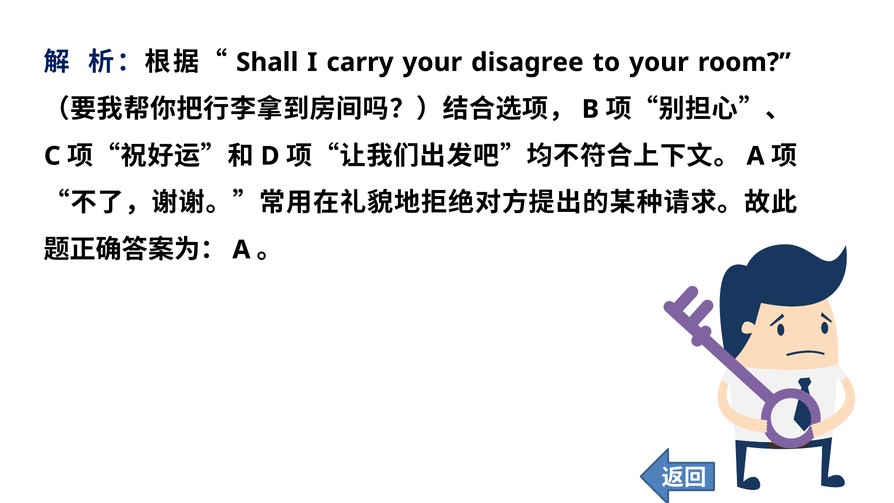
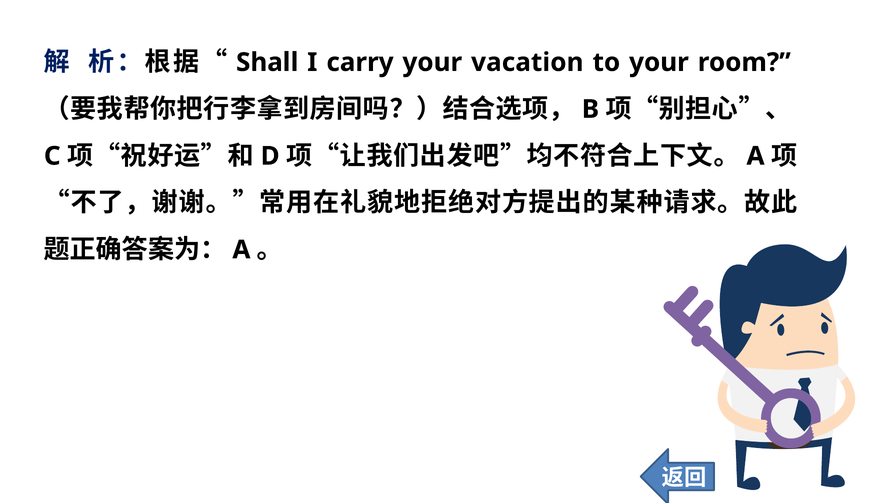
disagree: disagree -> vacation (527, 62)
